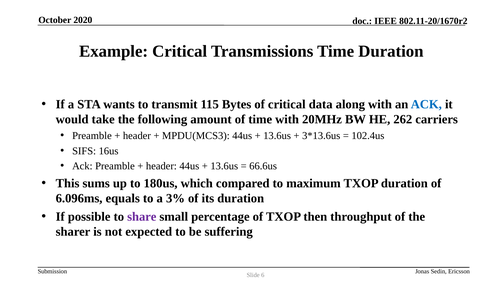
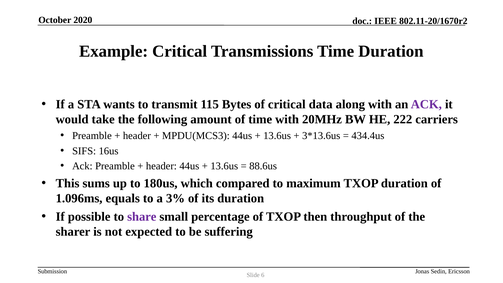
ACK colour: blue -> purple (426, 104)
262: 262 -> 222 (403, 119)
102.4us: 102.4us -> 434.4us (368, 136)
66.6us: 66.6us -> 88.6us (263, 166)
6.096ms: 6.096ms -> 1.096ms (79, 198)
